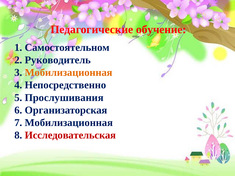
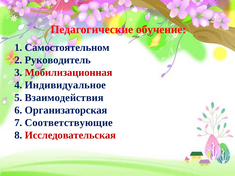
Мобилизационная colour: orange -> red (69, 73)
Непосредственно: Непосредственно -> Индивидуальное (65, 85)
Прослушивания: Прослушивания -> Взаимодействия (64, 98)
7 Мобилизационная: Мобилизационная -> Соответствующие (69, 123)
